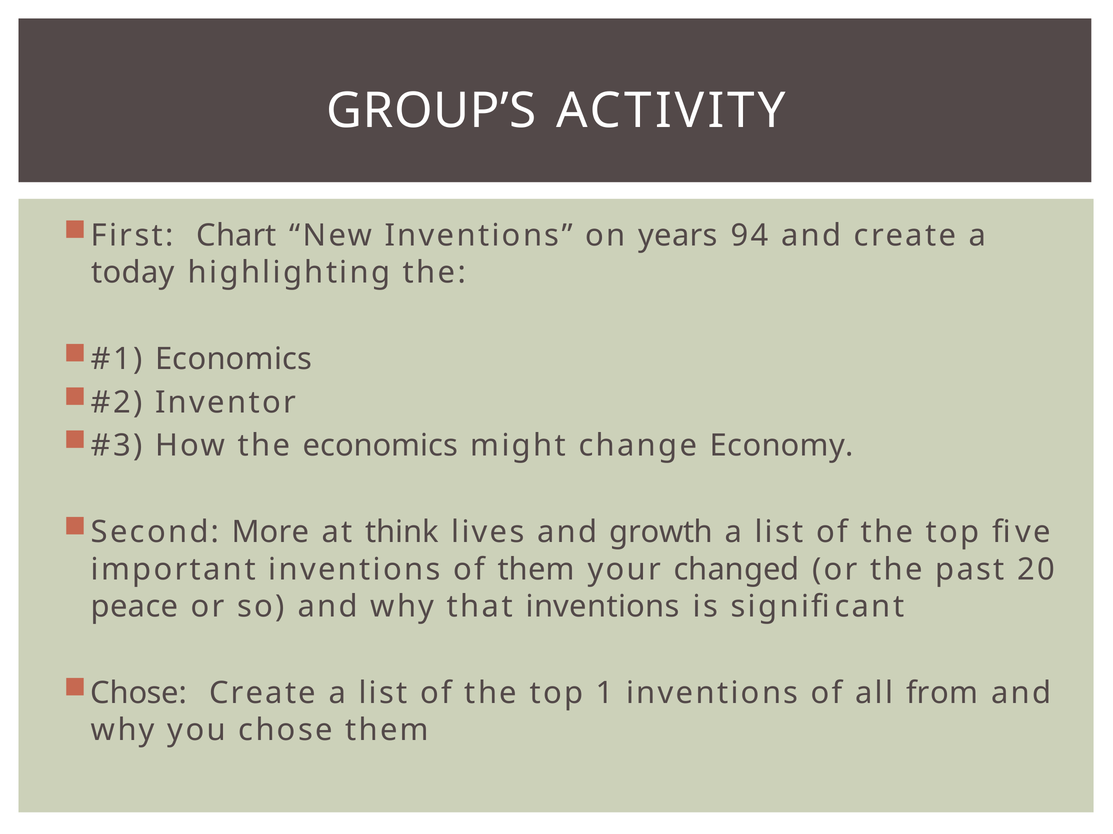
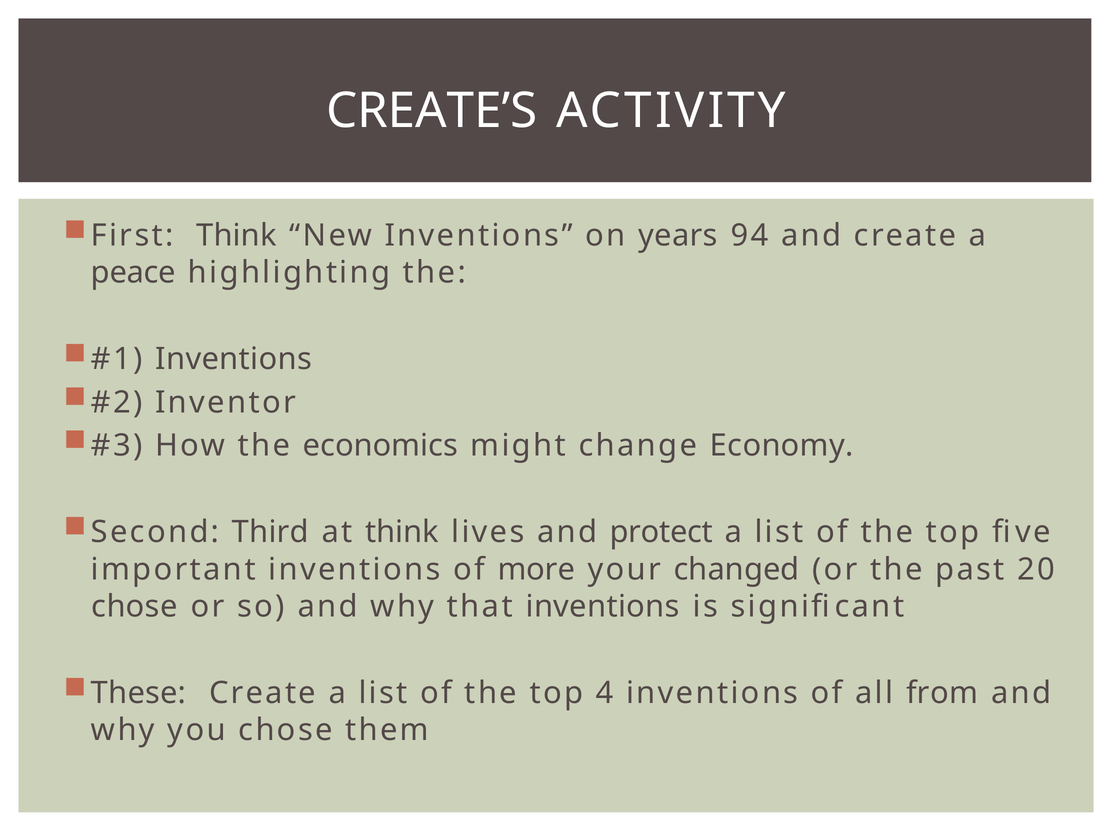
GROUP’S: GROUP’S -> CREATE’S (432, 111)
First Chart: Chart -> Think (237, 236)
today: today -> peace (133, 273)
Economics: Economics -> Inventions (234, 359)
More: More -> Third (270, 533)
growth: growth -> protect (661, 533)
of them: them -> more (536, 570)
peace: peace -> chose (134, 607)
Chose: Chose -> These (138, 694)
1: 1 -> 4 (605, 694)
